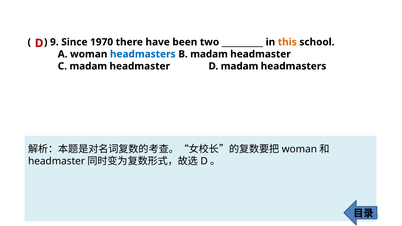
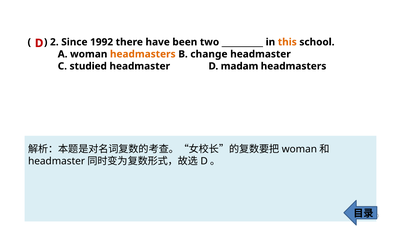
9: 9 -> 2 (54, 42)
1970: 1970 -> 1992 (102, 42)
headmasters colour: blue -> orange (143, 54)
B madam: madam -> change (209, 54)
C madam: madam -> studied (88, 66)
